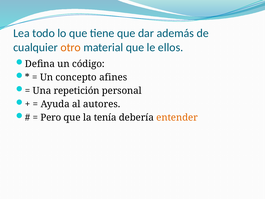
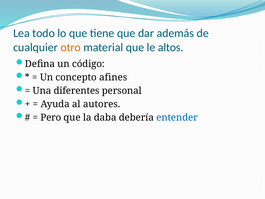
ellos: ellos -> altos (171, 47)
repetición: repetición -> diferentes (77, 91)
tenía: tenía -> daba (105, 117)
entender colour: orange -> blue (177, 117)
